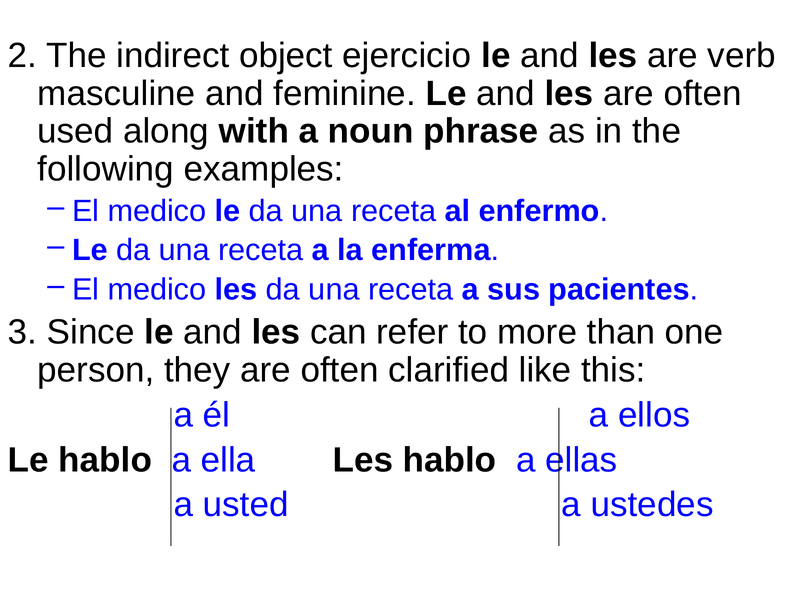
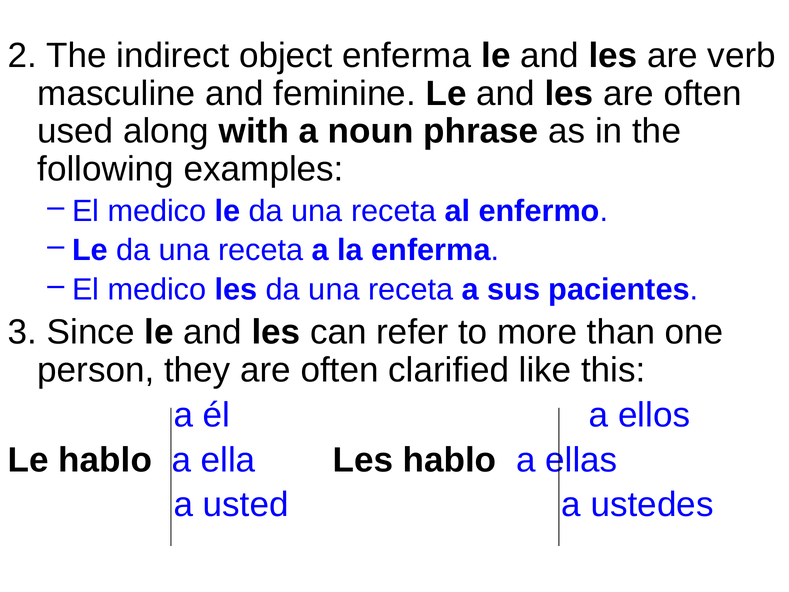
object ejercicio: ejercicio -> enferma (407, 56)
